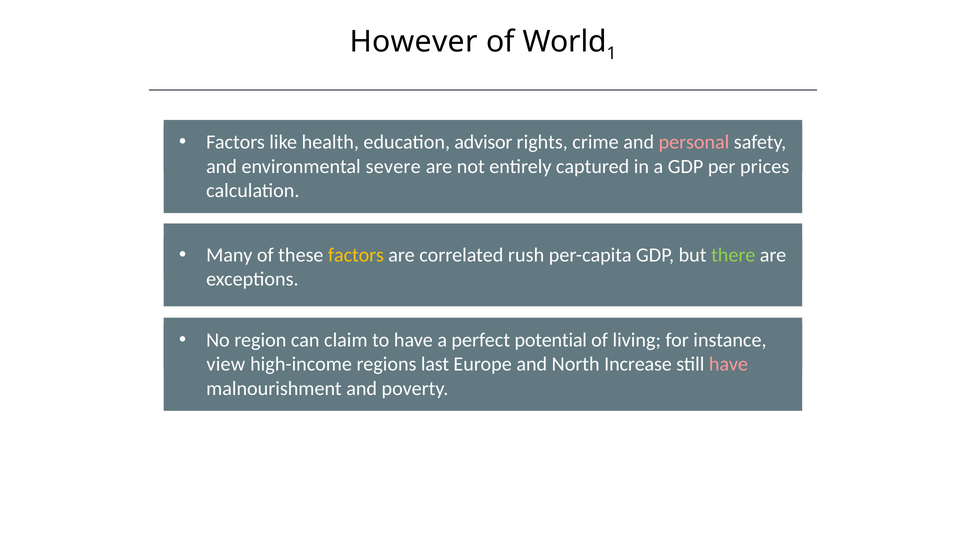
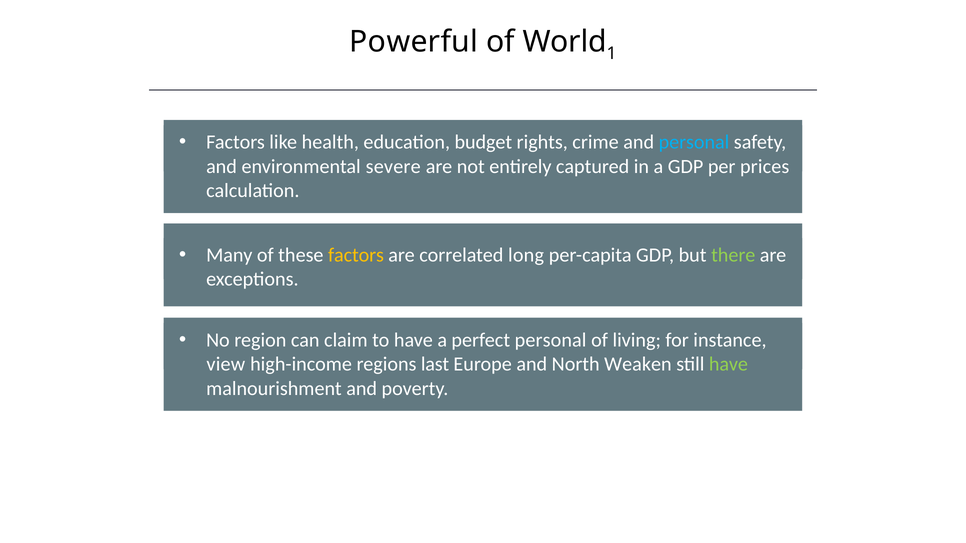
However: However -> Powerful (414, 42)
advisor: advisor -> budget (483, 142)
personal colour: pink -> light blue (694, 142)
rush: rush -> long (526, 255)
perfect potential: potential -> personal (551, 340)
Increase: Increase -> Weaken (638, 364)
have colour: pink -> light green (728, 364)
